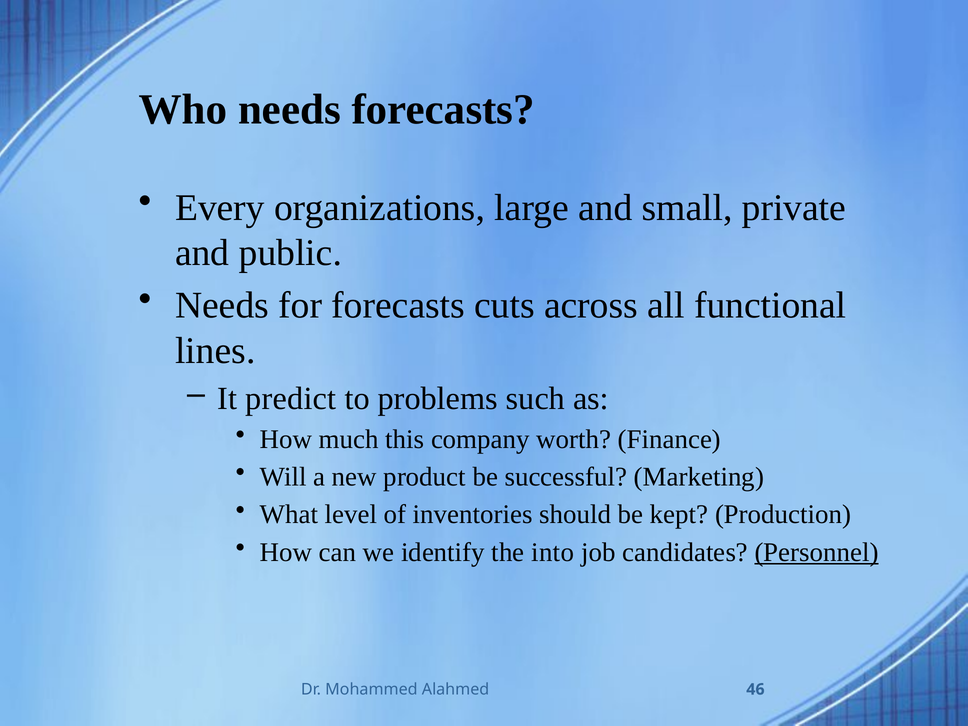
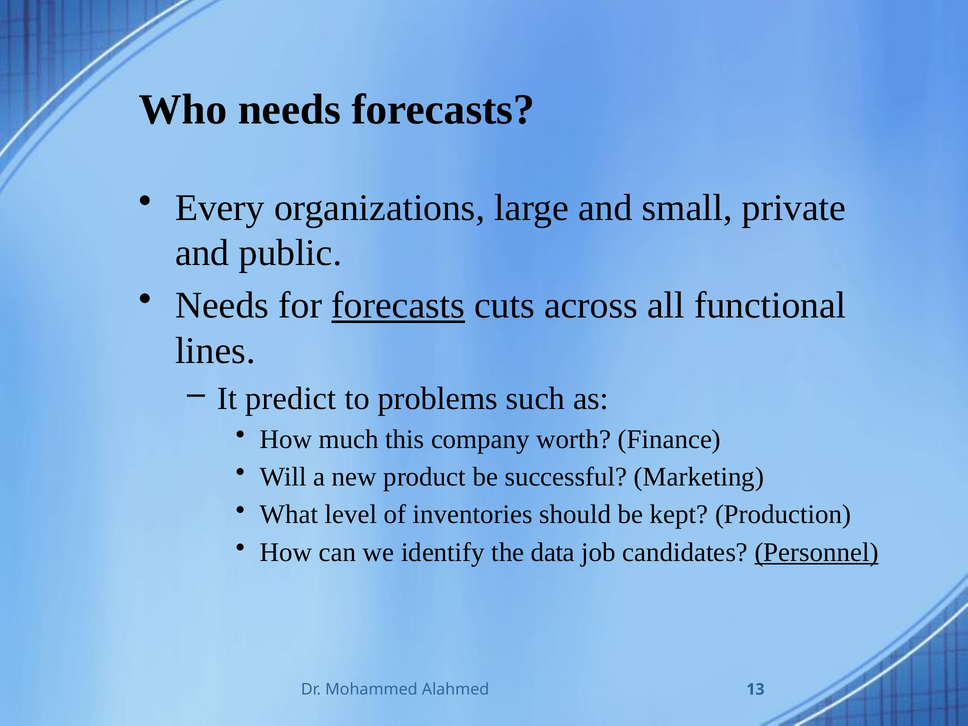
forecasts underline: none -> present (398, 306)
into: into -> data (553, 552)
46: 46 -> 13 (755, 689)
